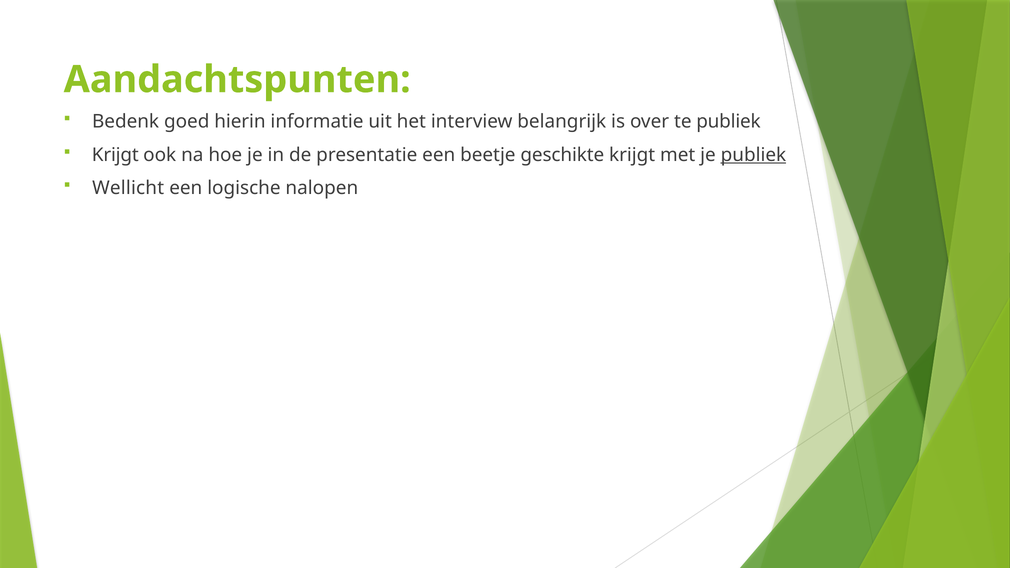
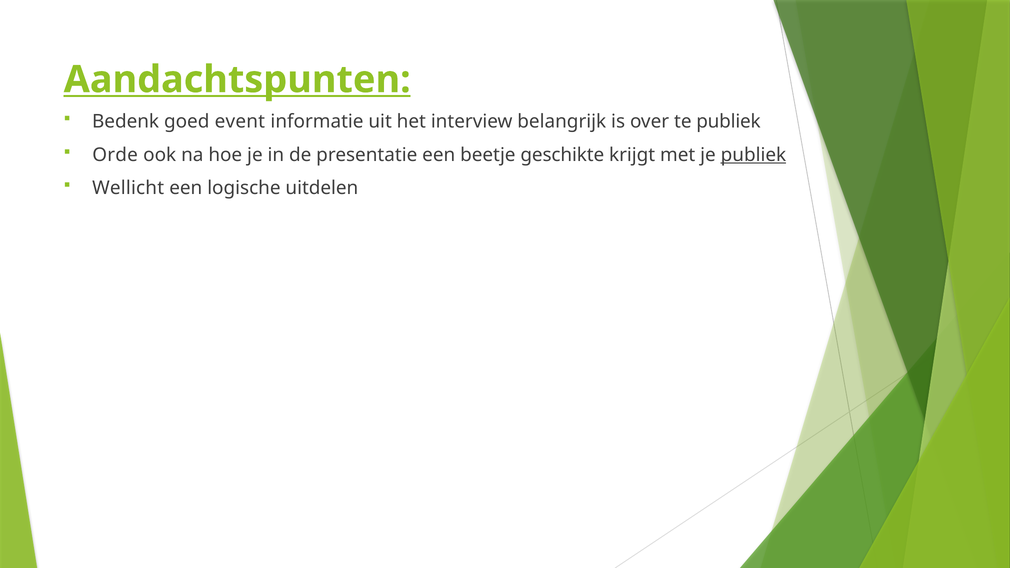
Aandachtspunten underline: none -> present (237, 80)
hierin: hierin -> event (240, 122)
Krijgt: Krijgt -> Orde (115, 155)
nalopen: nalopen -> uitdelen (322, 188)
